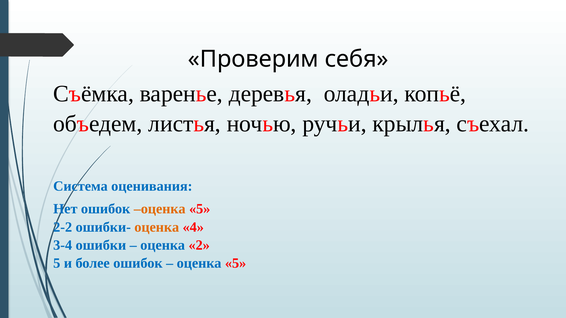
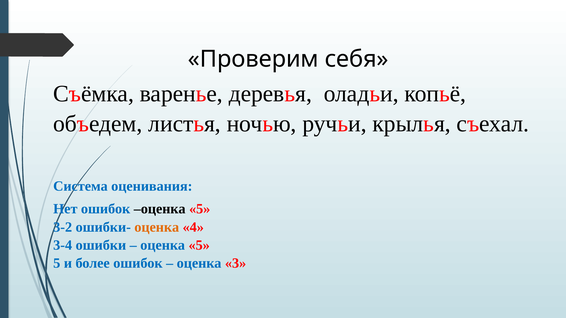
оценка colour: orange -> black (160, 209)
2-2: 2-2 -> 3-2 (63, 227)
2: 2 -> 5 (199, 245)
5: 5 -> 3 (236, 264)
